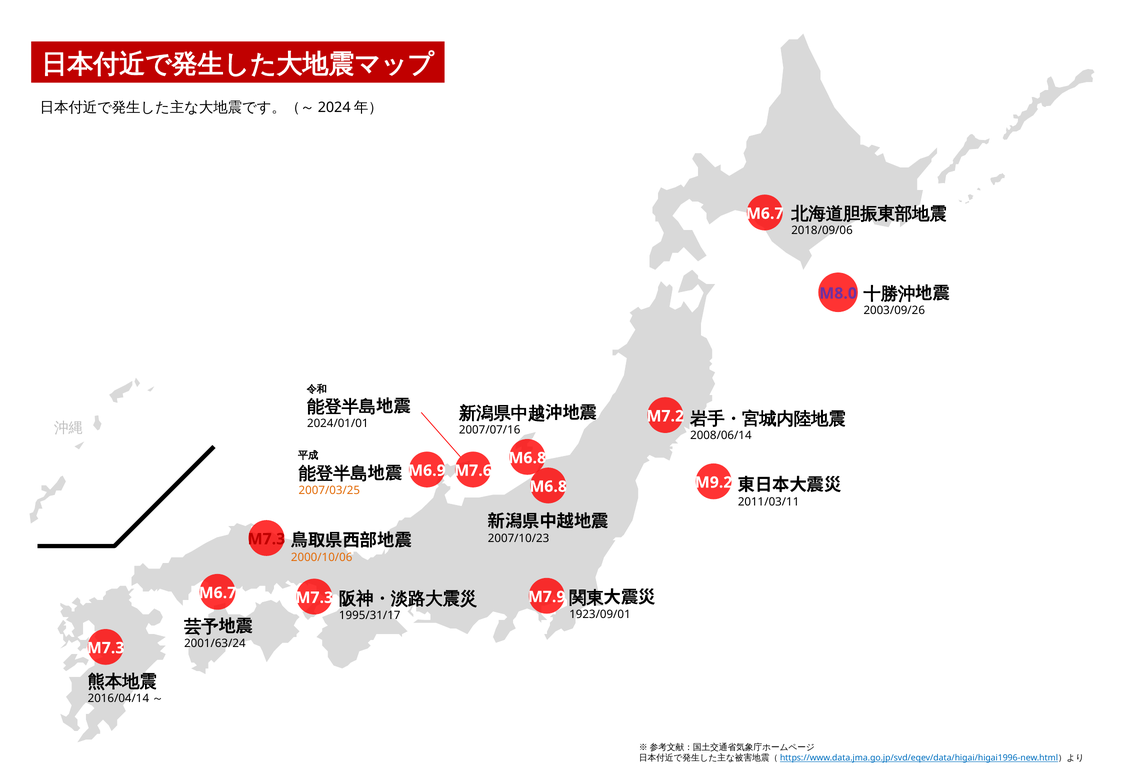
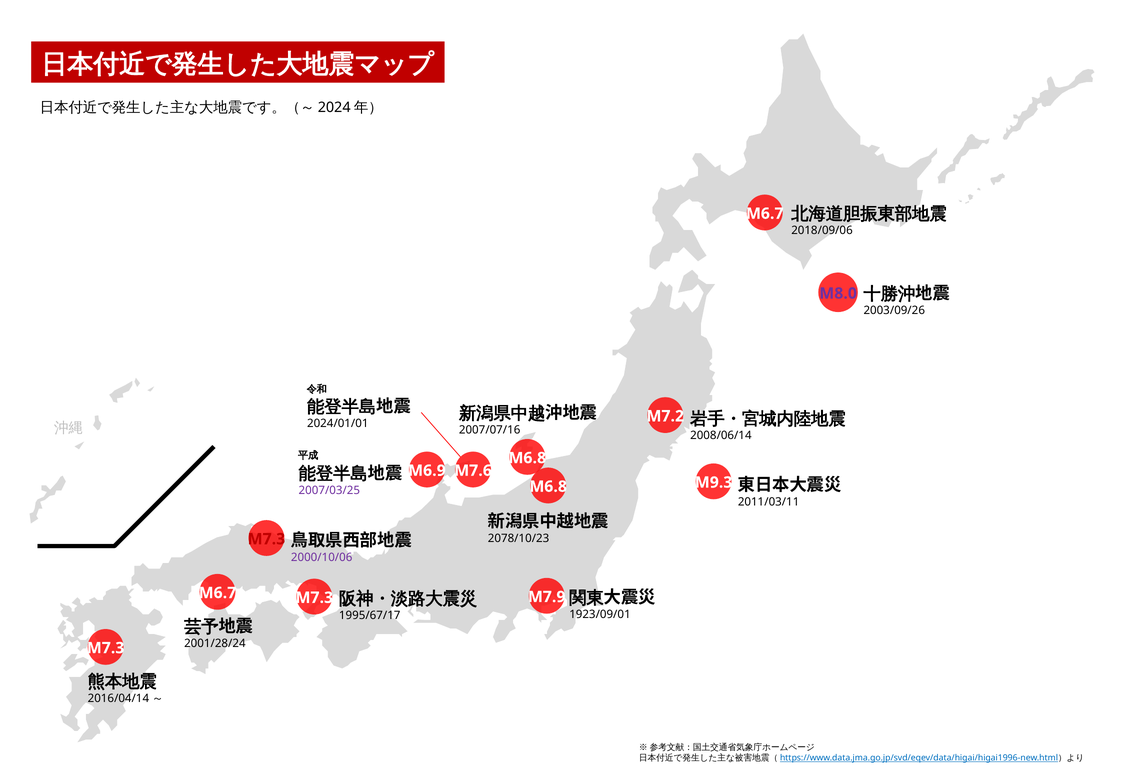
M9.2: M9.2 -> M9.3 (714, 483)
2007/03/25 colour: orange -> purple (329, 490)
2007/10/23: 2007/10/23 -> 2078/10/23 (519, 538)
2000/10/06 colour: orange -> purple (322, 557)
1995/31/17: 1995/31/17 -> 1995/67/17 (370, 616)
2001/63/24: 2001/63/24 -> 2001/28/24 (215, 644)
